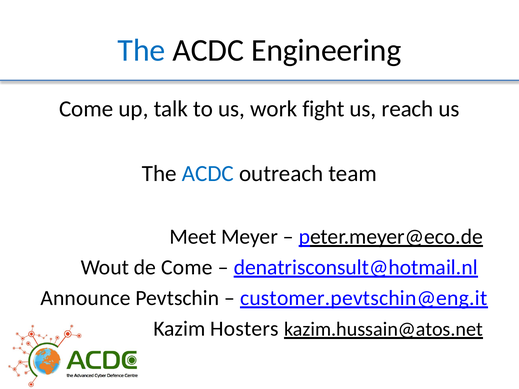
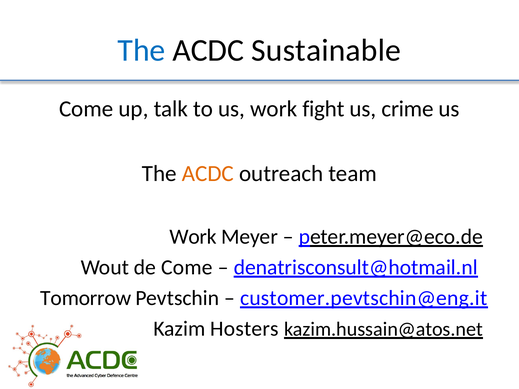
Engineering: Engineering -> Sustainable (326, 50)
reach: reach -> crime (407, 109)
ACDC colour: blue -> orange (208, 174)
Meet: Meet -> Work (193, 237)
Announce: Announce -> Tomorrow (86, 298)
